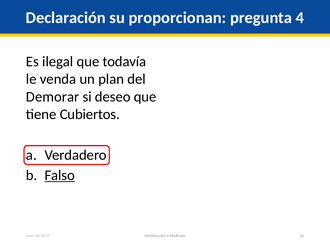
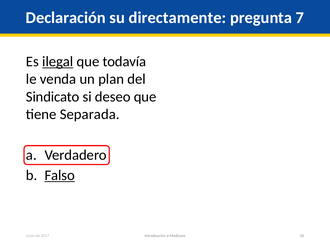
proporcionan: proporcionan -> directamente (177, 18)
4: 4 -> 7 (300, 18)
ilegal underline: none -> present (58, 62)
Demorar: Demorar -> Sindicato (53, 97)
Cubiertos: Cubiertos -> Separada (90, 114)
